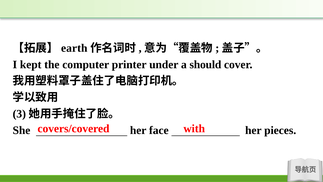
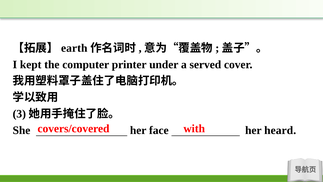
should: should -> served (205, 64)
pieces: pieces -> heard (280, 130)
